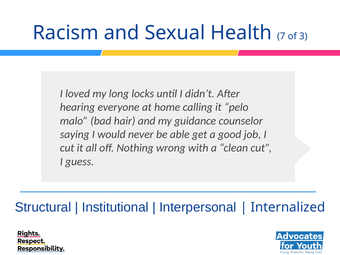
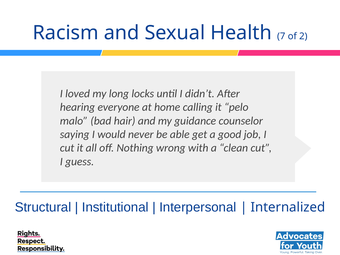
3: 3 -> 2 (303, 36)
